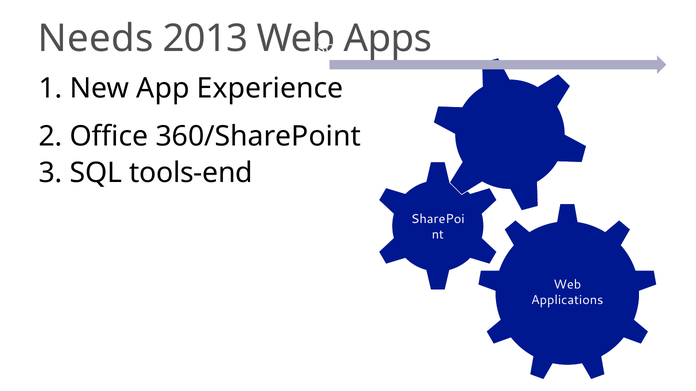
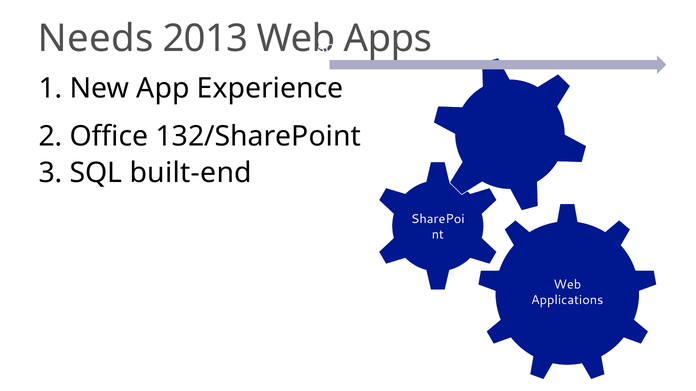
360/SharePoint: 360/SharePoint -> 132/SharePoint (258, 137)
tools-end: tools-end -> built-end (191, 173)
